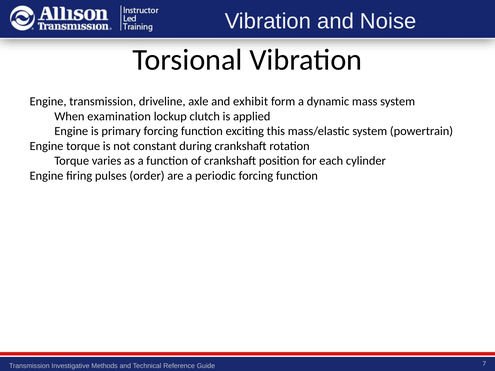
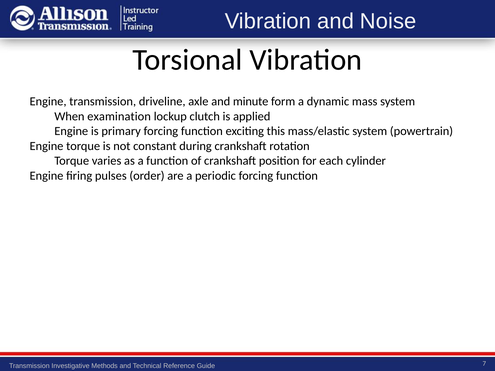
exhibit: exhibit -> minute (251, 101)
